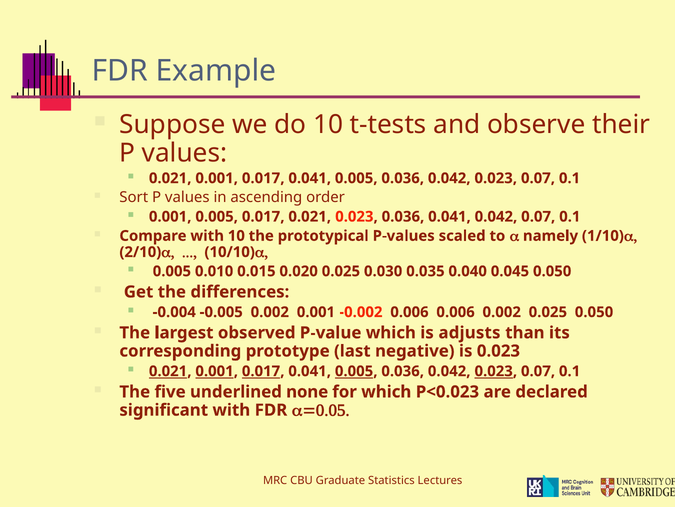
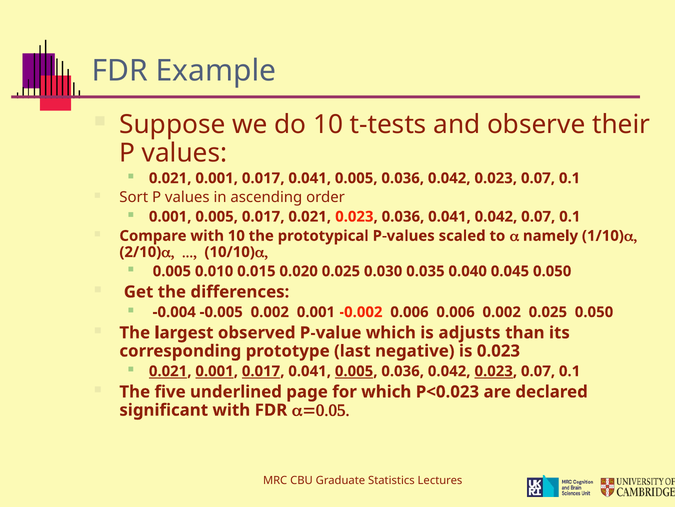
none: none -> page (307, 391)
